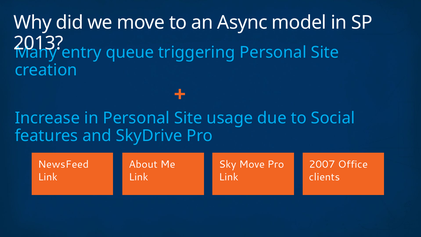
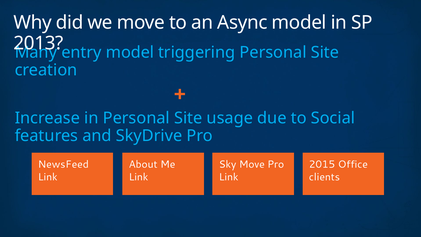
entry queue: queue -> model (130, 52)
2007: 2007 -> 2015 (322, 164)
